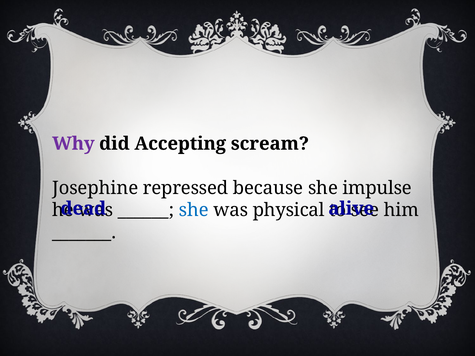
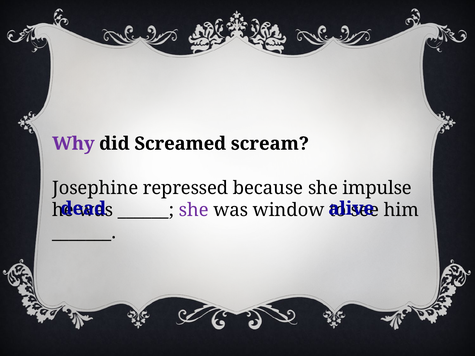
Accepting: Accepting -> Screamed (180, 144)
she colour: blue -> purple (194, 210)
physical: physical -> window (289, 210)
